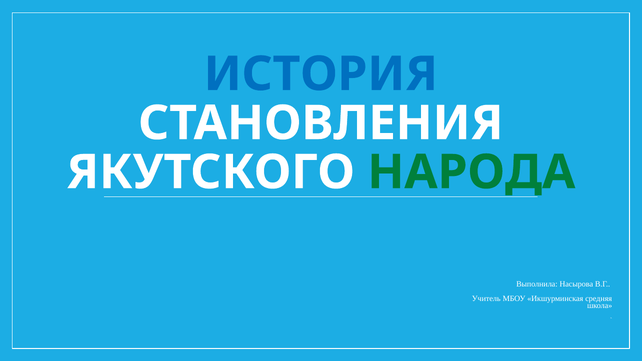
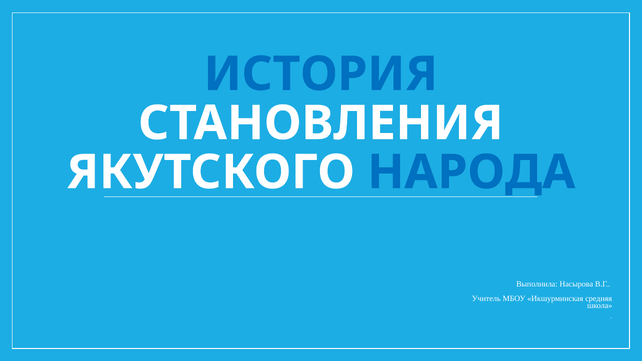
НАРОДА colour: green -> blue (471, 172)
